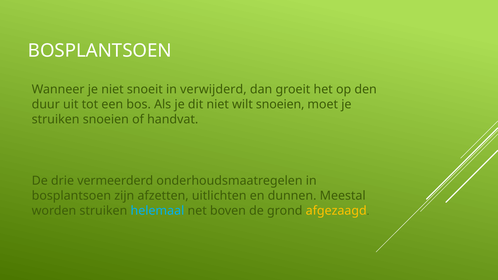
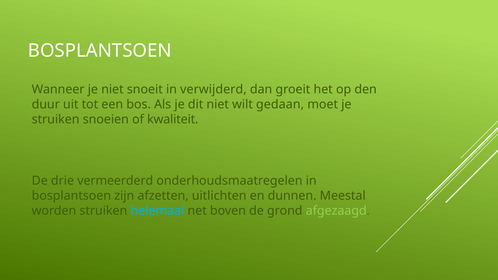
wilt snoeien: snoeien -> gedaan (280, 104)
handvat: handvat -> kwaliteit (173, 119)
afgezaagd colour: yellow -> light green (336, 211)
